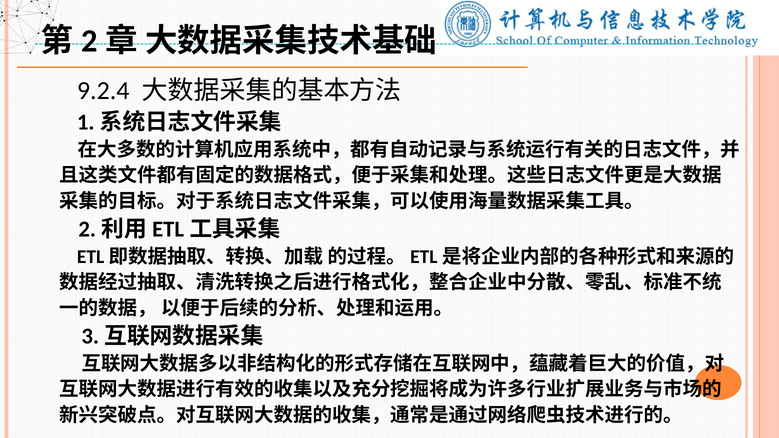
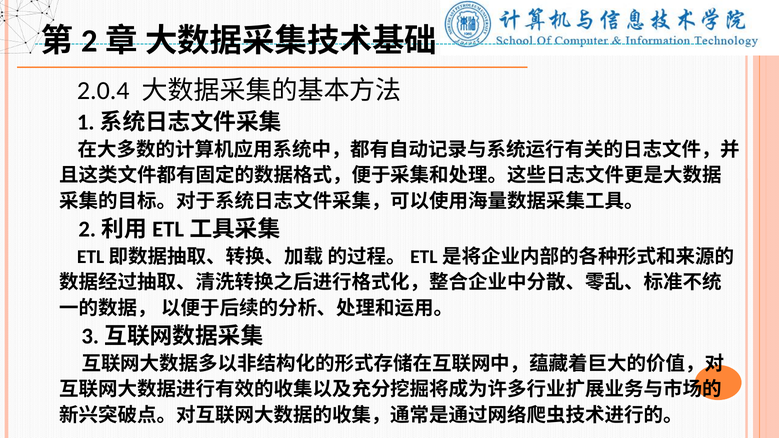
9.2.4: 9.2.4 -> 2.0.4 (103, 91)
